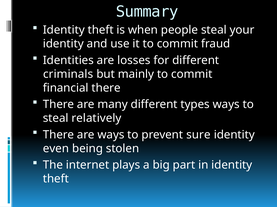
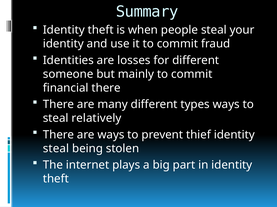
criminals: criminals -> someone (68, 74)
sure: sure -> thief (198, 135)
even: even -> steal (56, 149)
